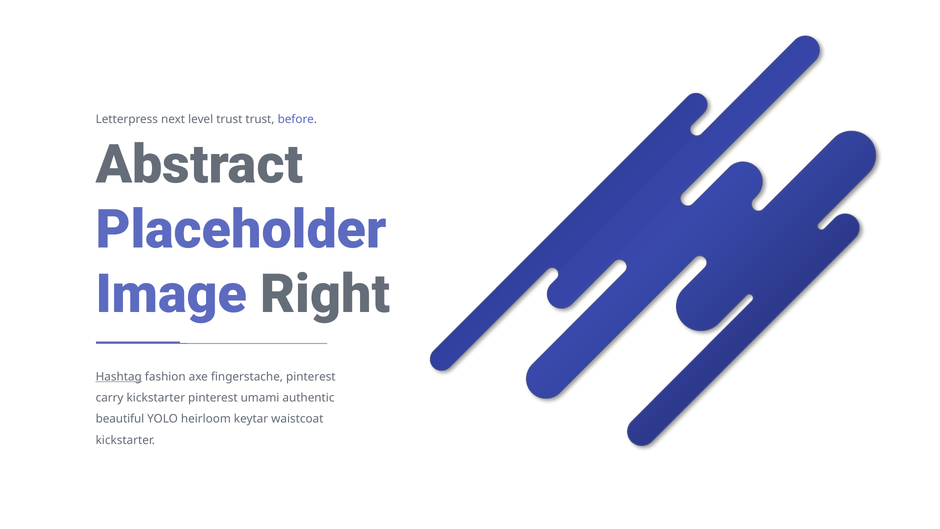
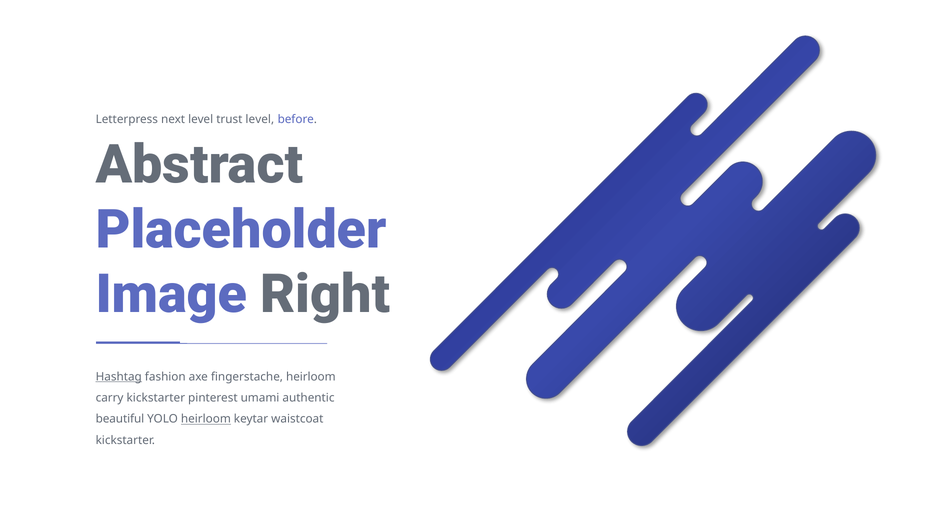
trust trust: trust -> level (260, 119)
fingerstache pinterest: pinterest -> heirloom (311, 377)
heirloom underline: none -> present (206, 419)
